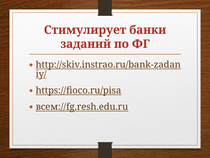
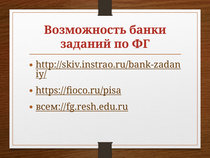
Стимулирует: Стимулирует -> Возможность (85, 30)
